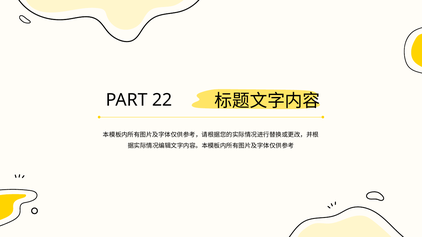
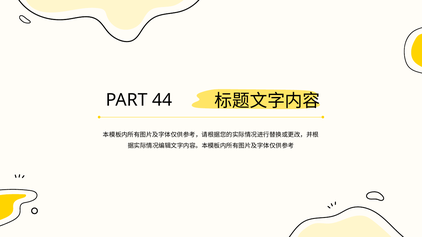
22: 22 -> 44 (162, 100)
